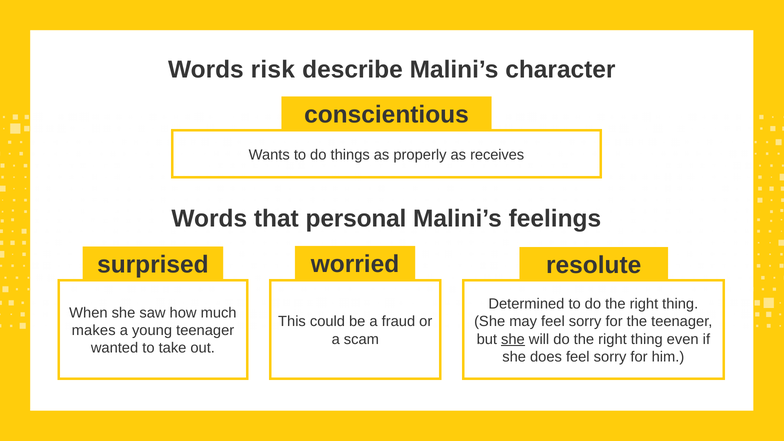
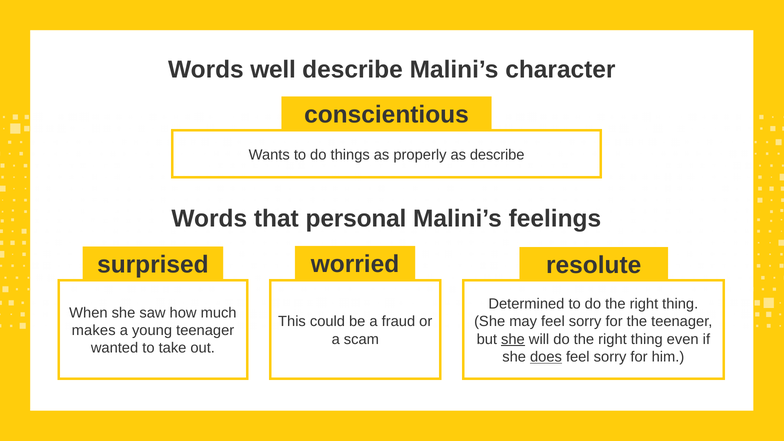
risk: risk -> well (273, 70)
as receives: receives -> describe (497, 155)
does underline: none -> present (546, 357)
